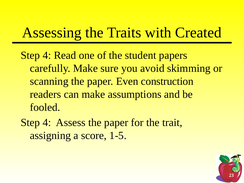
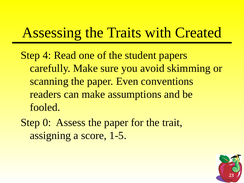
construction: construction -> conventions (167, 81)
4: 4 -> 0 (47, 123)
